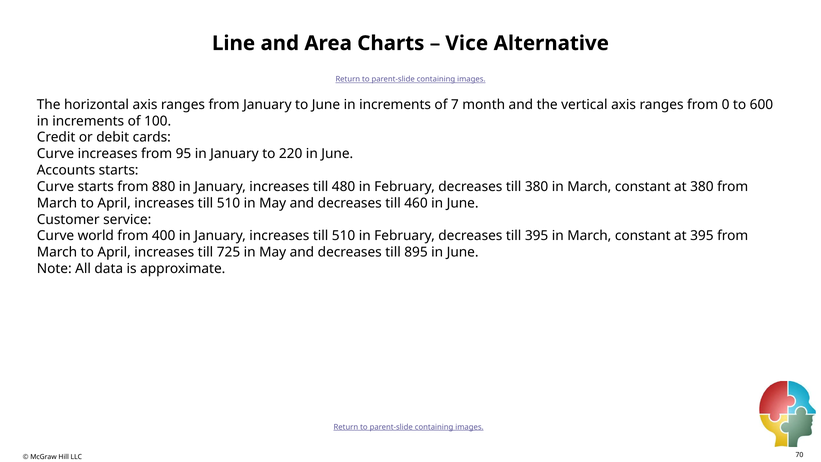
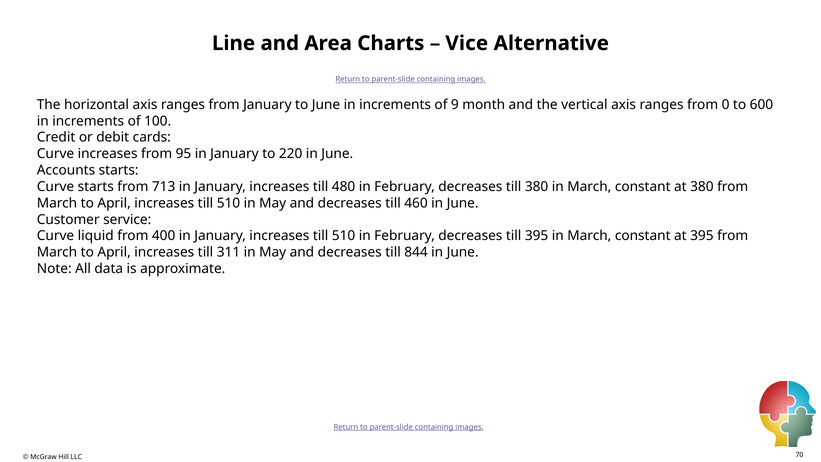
7: 7 -> 9 (455, 105)
880: 880 -> 713 (164, 187)
world: world -> liquid (96, 236)
725: 725 -> 311 (228, 252)
895: 895 -> 844 (416, 252)
